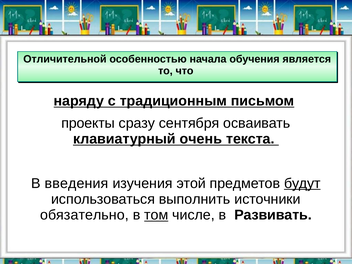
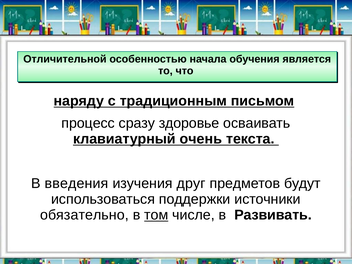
проекты: проекты -> процесс (88, 123)
сентября: сентября -> здоровье (189, 123)
этой: этой -> друг (191, 183)
будут underline: present -> none (302, 183)
выполнить: выполнить -> поддержки (195, 199)
